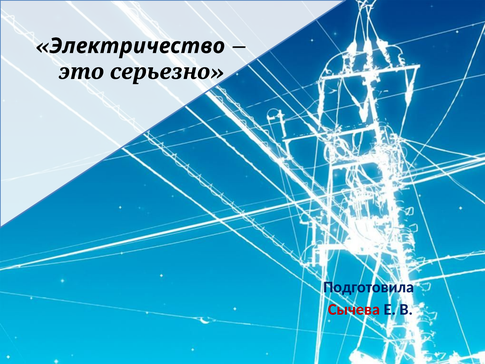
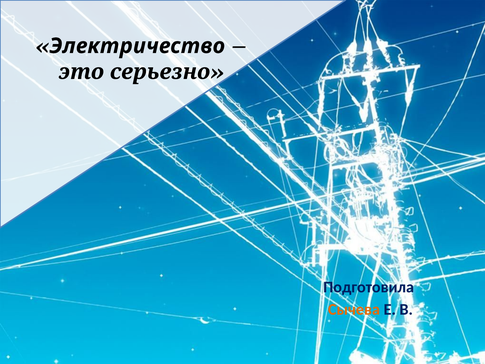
Сычева colour: red -> orange (354, 309)
